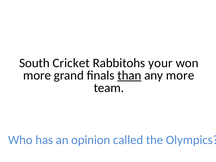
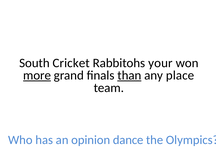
more underline: none -> present (37, 75)
any more: more -> place (180, 75)
called: called -> dance (128, 140)
